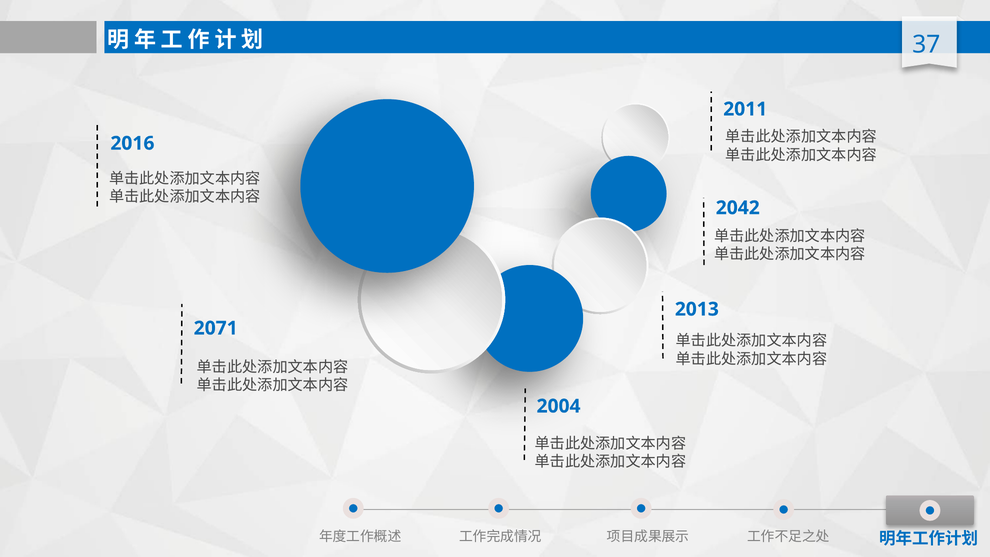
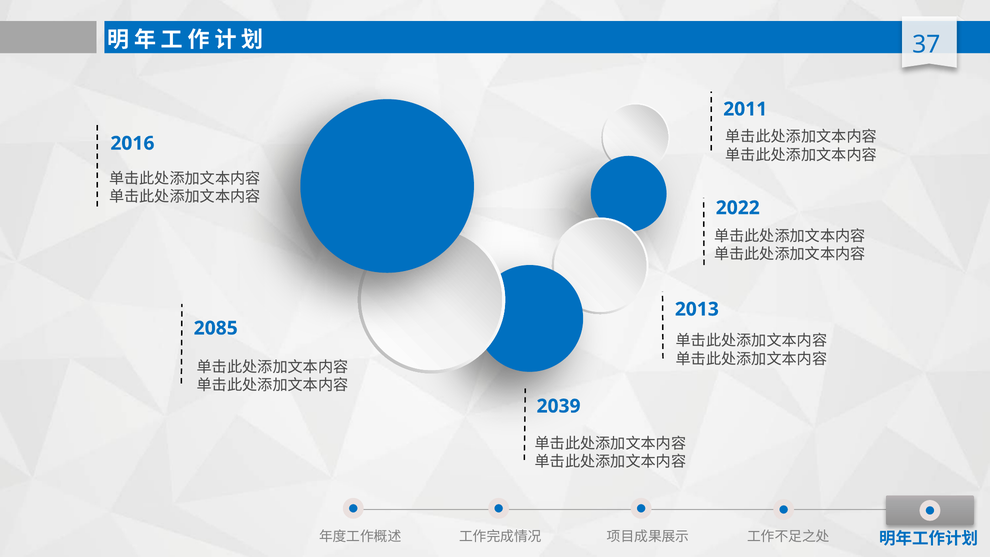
2042: 2042 -> 2022 (738, 208)
2071: 2071 -> 2085 (216, 328)
2004: 2004 -> 2039 (559, 406)
